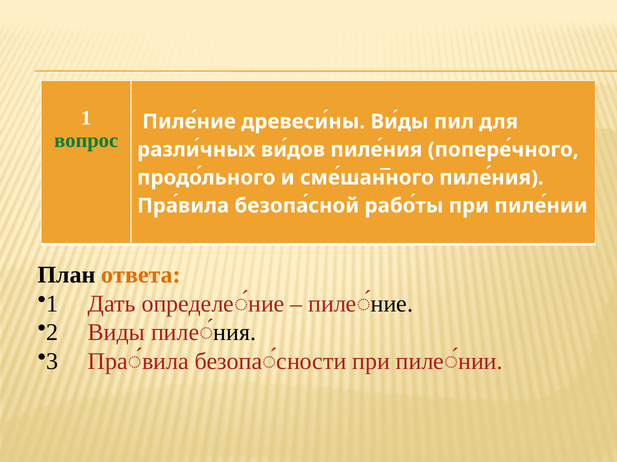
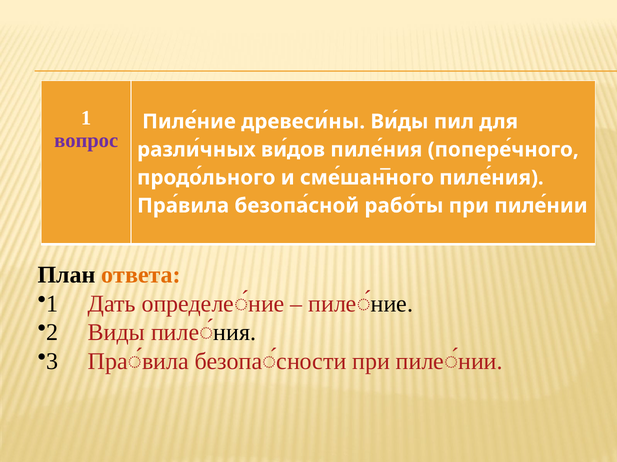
вопрос colour: green -> purple (86, 141)
